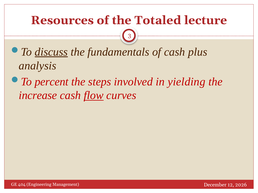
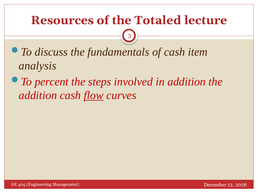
discuss underline: present -> none (51, 52)
plus: plus -> item (198, 52)
in yielding: yielding -> addition (187, 82)
increase: increase -> addition (38, 96)
